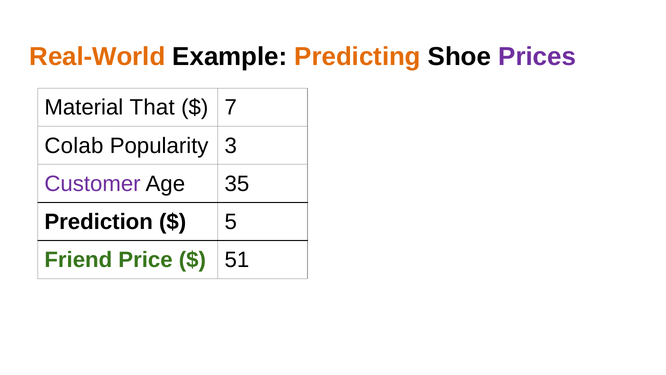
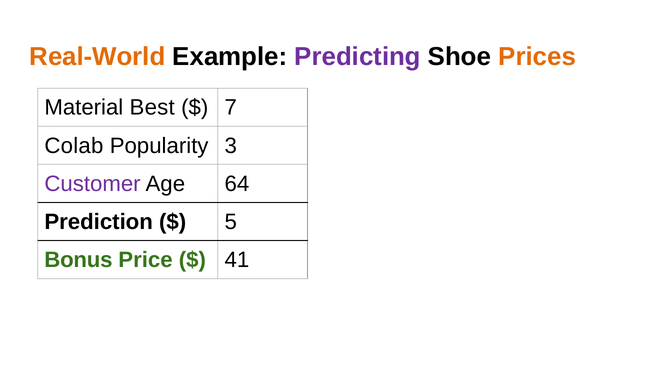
Predicting colour: orange -> purple (358, 56)
Prices colour: purple -> orange (537, 56)
That: That -> Best (152, 107)
35: 35 -> 64 (237, 184)
Friend: Friend -> Bonus (78, 260)
51: 51 -> 41 (237, 260)
